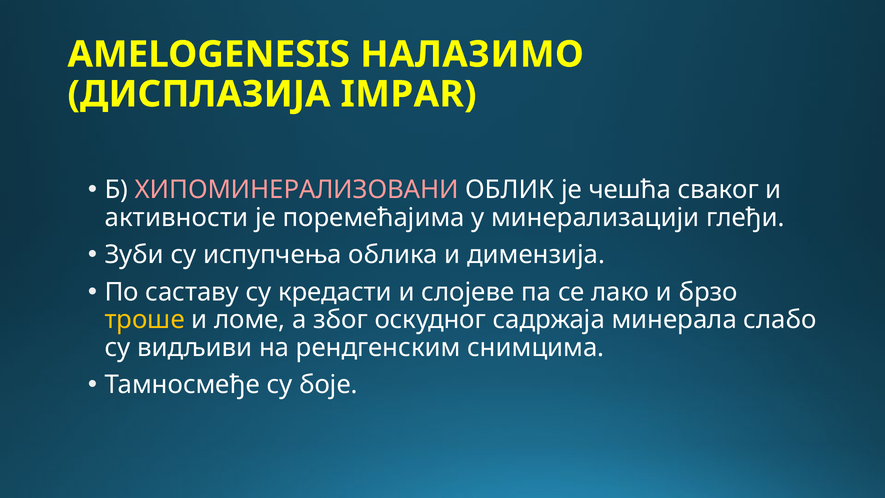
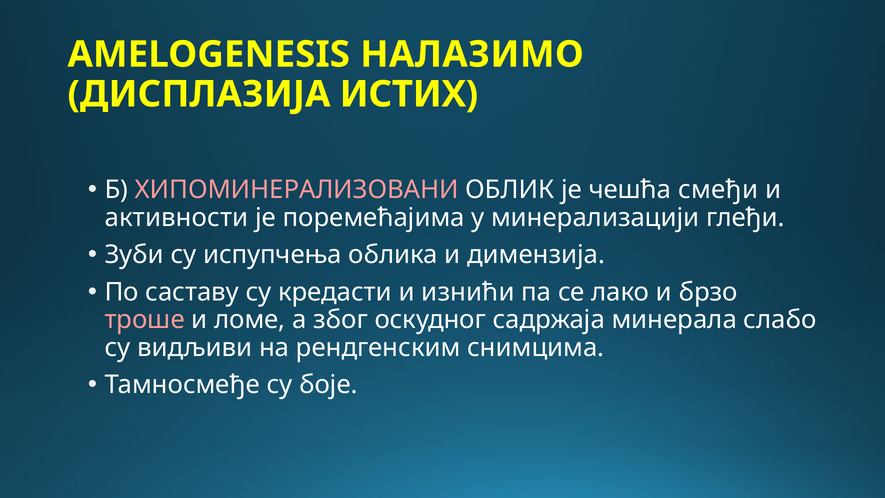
IMPAR: IMPAR -> ИСТИХ (409, 94)
сваког: сваког -> смеђи (718, 190)
слојеве: слојеве -> изнићи (468, 292)
троше colour: yellow -> pink (145, 320)
